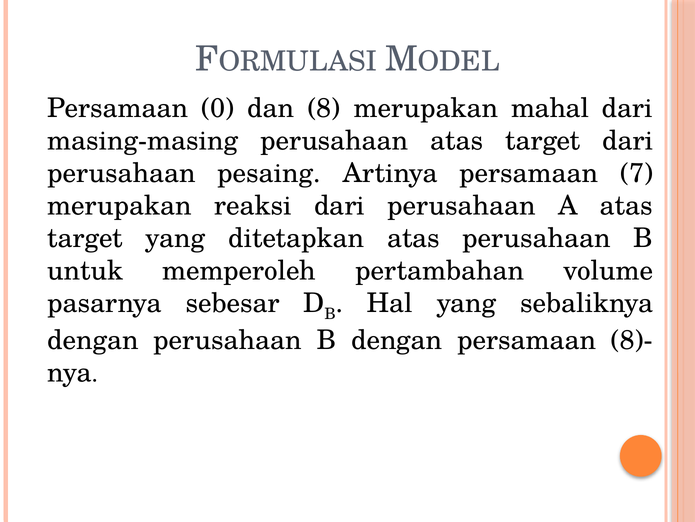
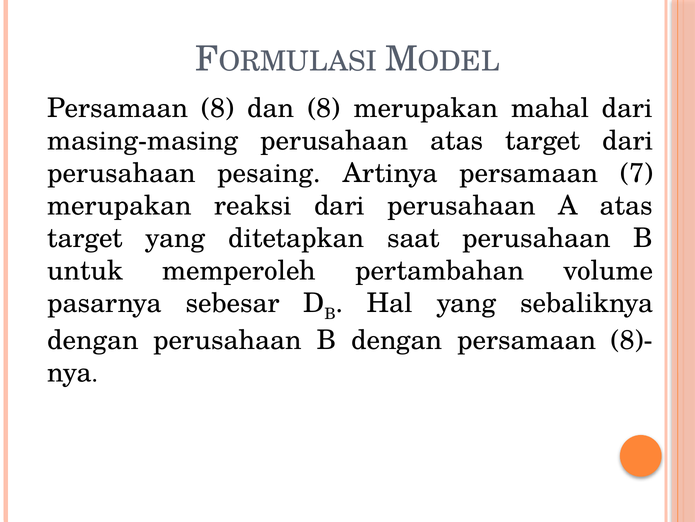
Persamaan 0: 0 -> 8 (218, 108)
ditetapkan atas: atas -> saat (413, 238)
